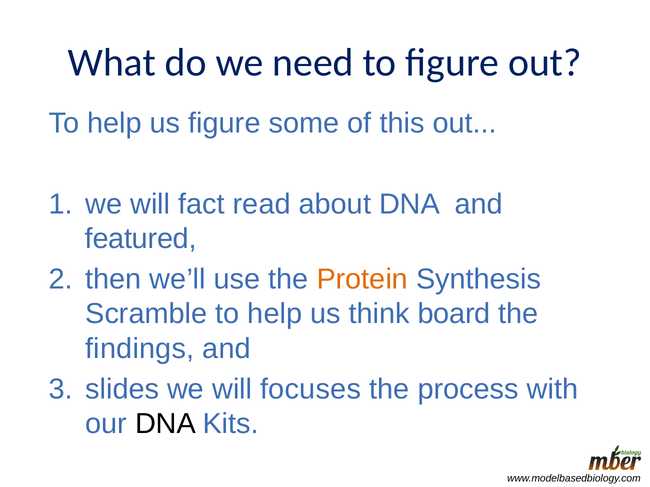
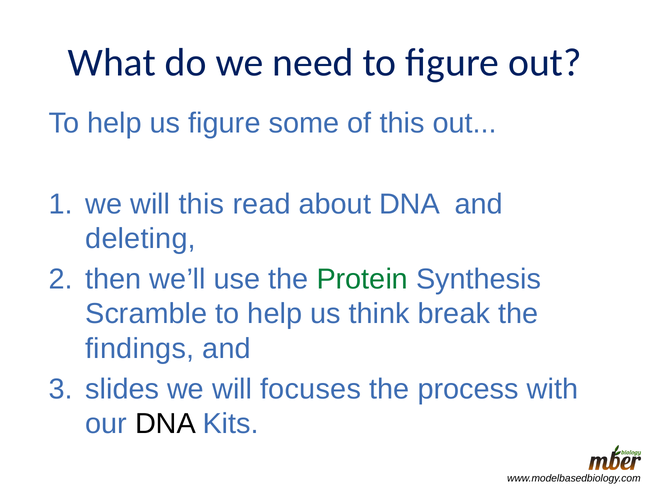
will fact: fact -> this (201, 204)
featured: featured -> deleting (141, 239)
Protein colour: orange -> green (362, 280)
board: board -> break (454, 314)
